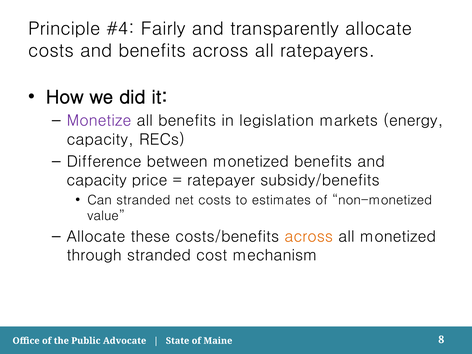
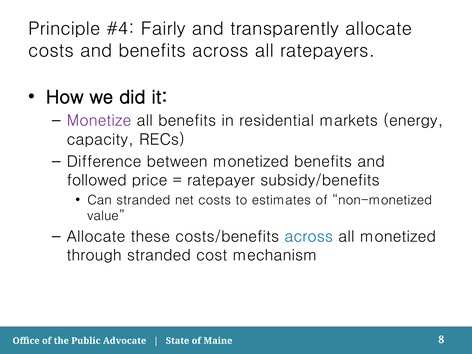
legislation: legislation -> residential (277, 121)
capacity: capacity -> followed (97, 180)
across colour: orange -> blue (309, 237)
